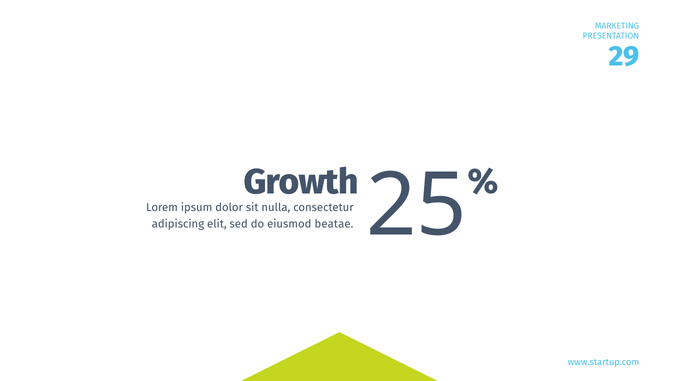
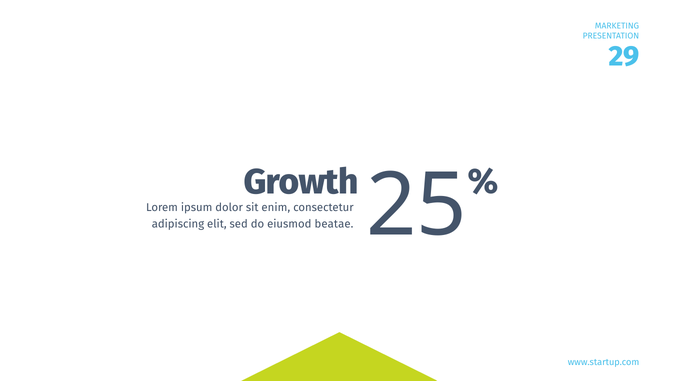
nulla: nulla -> enim (276, 208)
